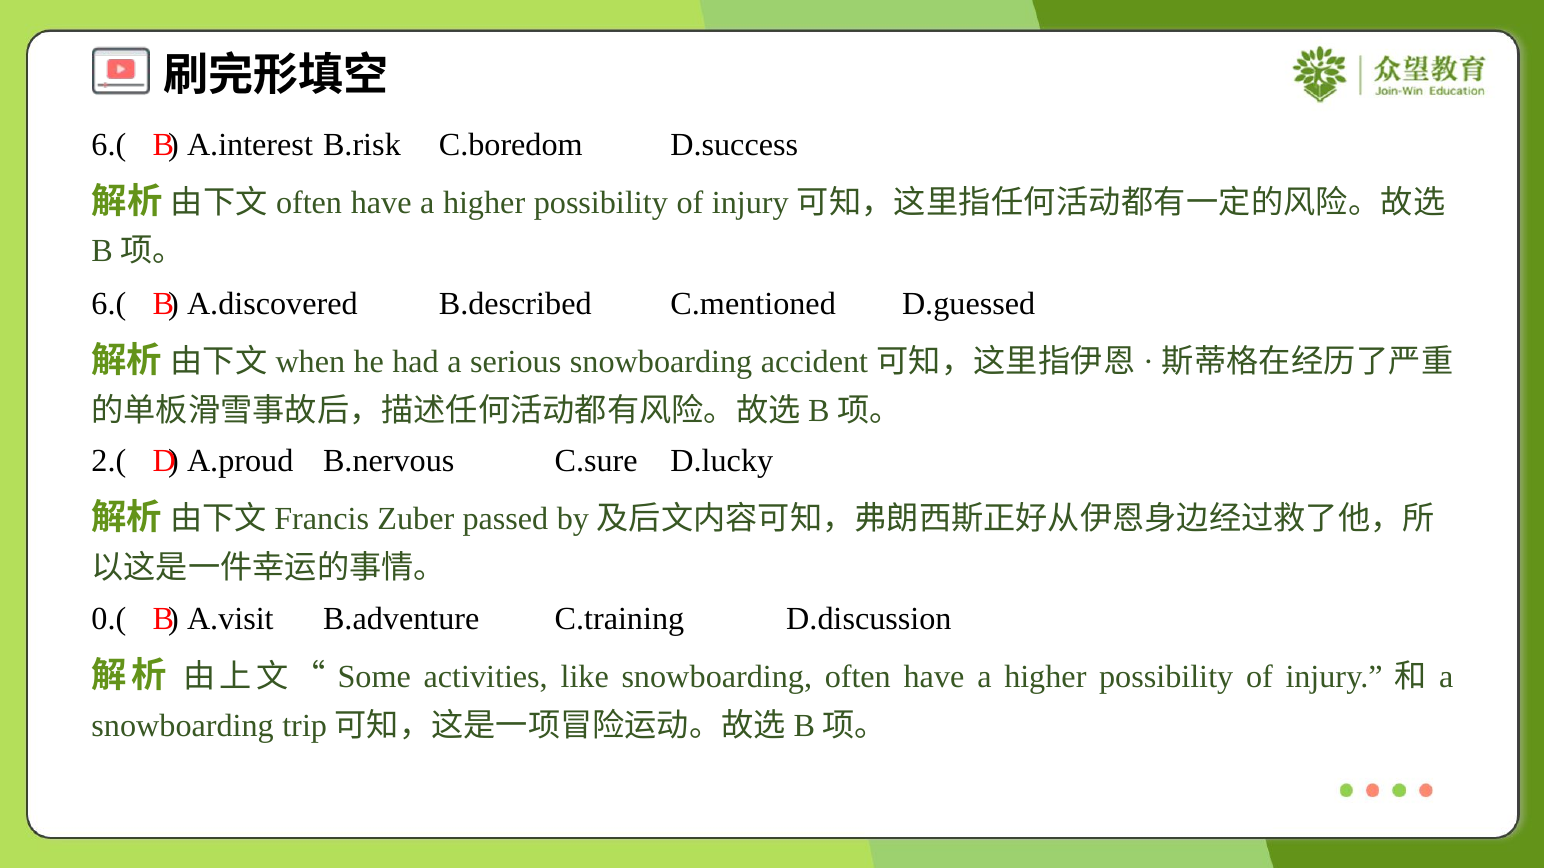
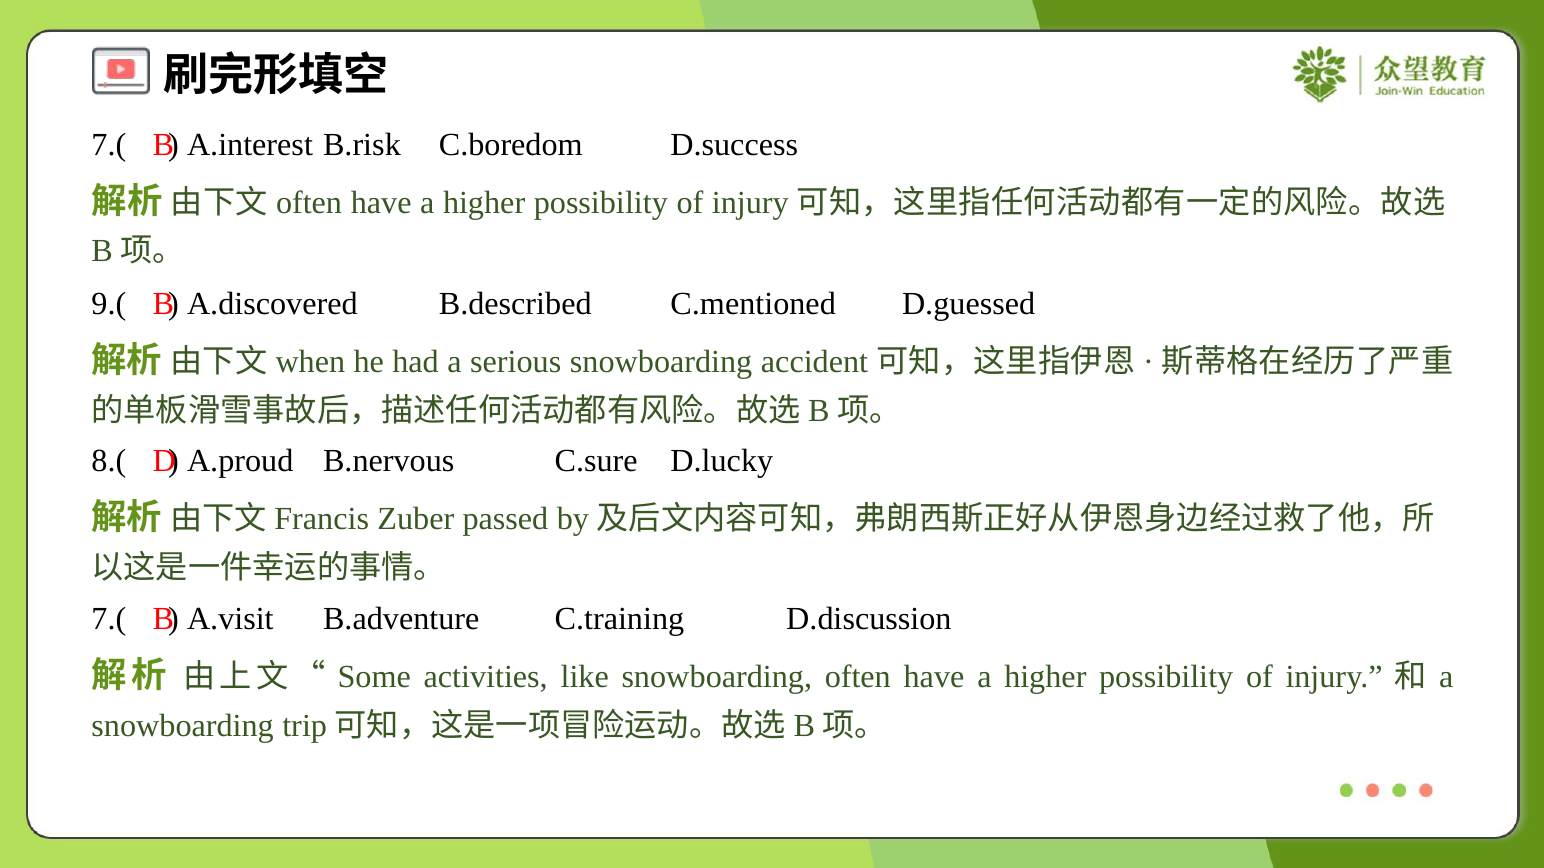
6.(: 6.( -> 7.( (109, 145)
6.(: 6.( -> 9.( (109, 304)
2.(: 2.( -> 8.( (109, 462)
0.(: 0.( -> 7.( (109, 619)
